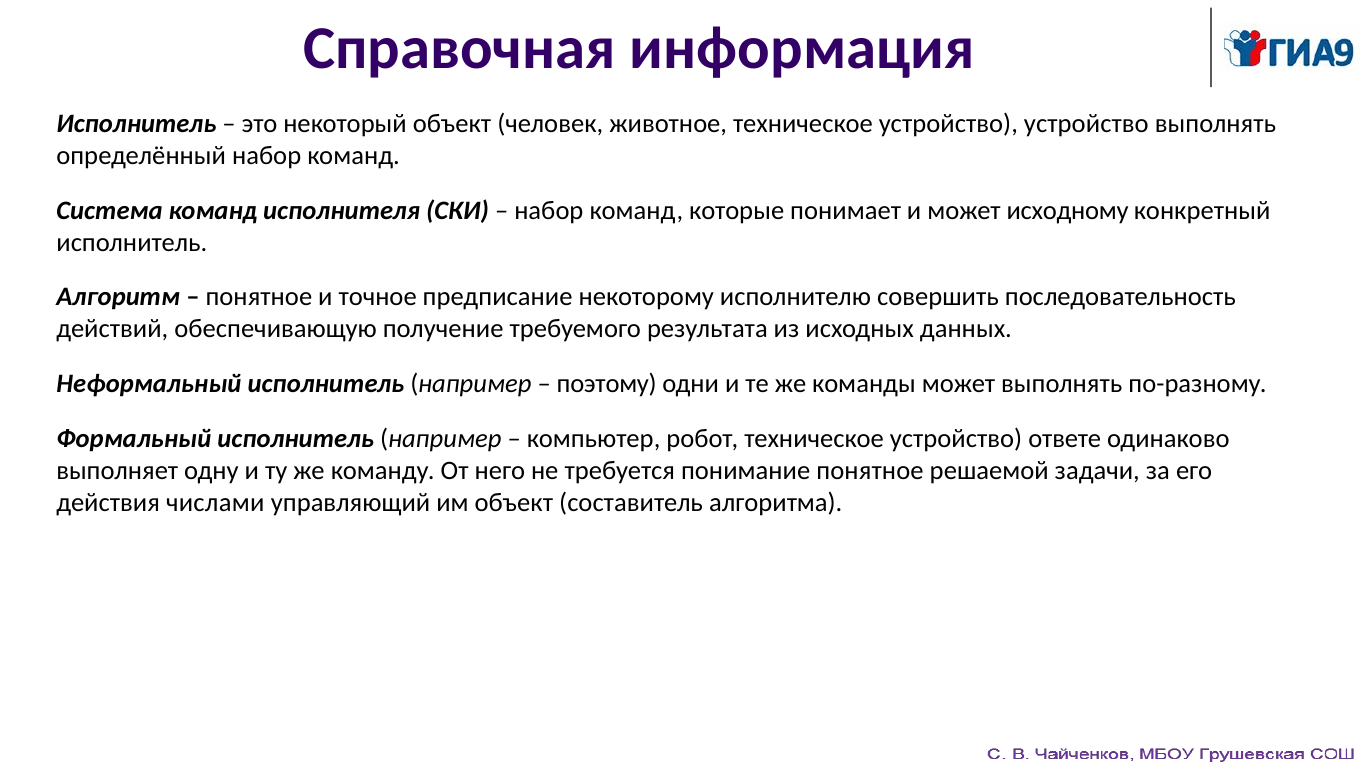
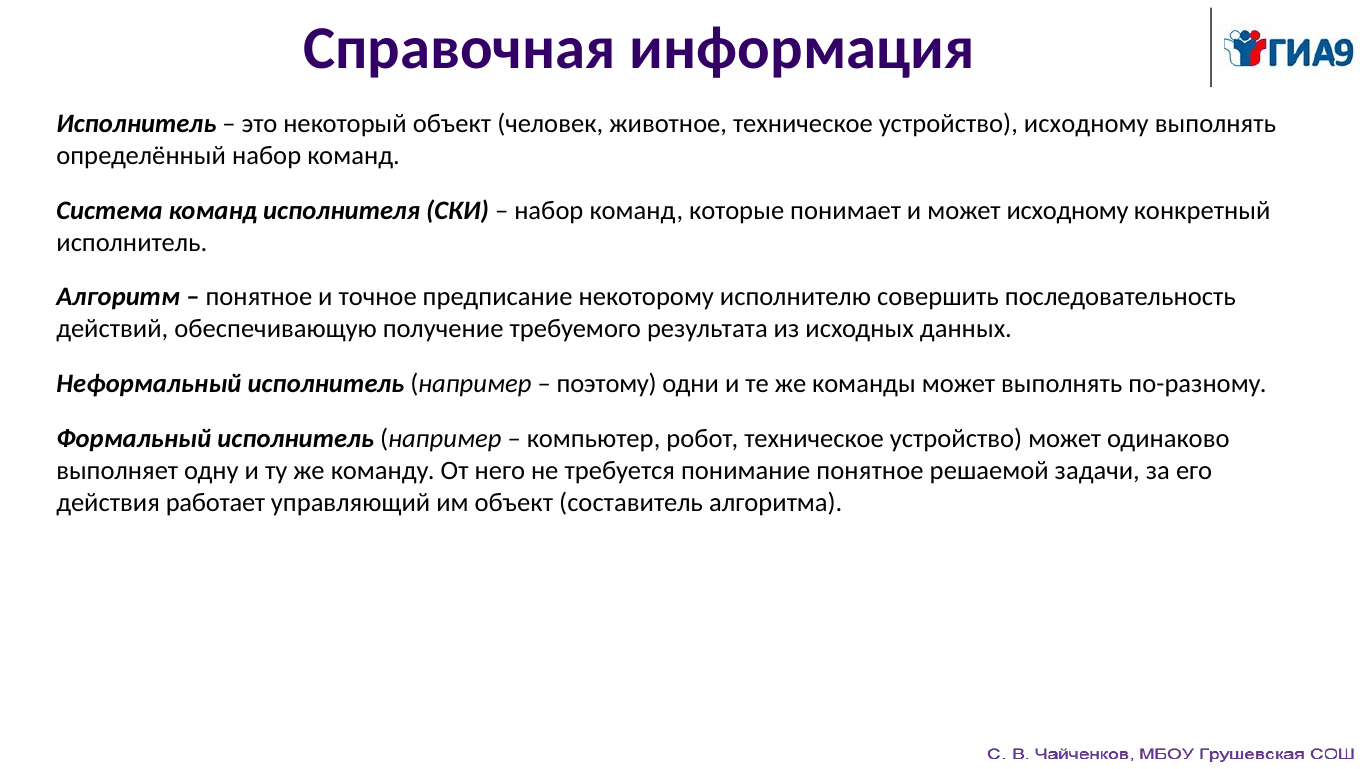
устройство устройство: устройство -> исходному (1086, 124)
устройство ответе: ответе -> может (1065, 438)
числами: числами -> работает (216, 502)
